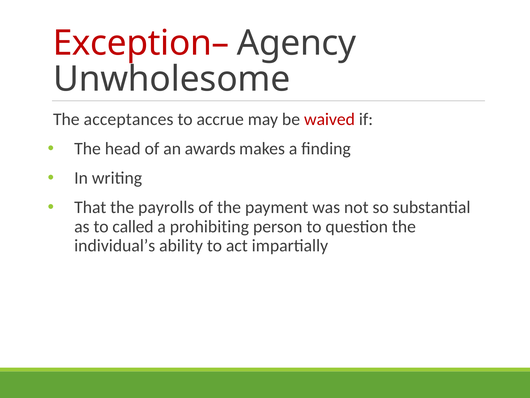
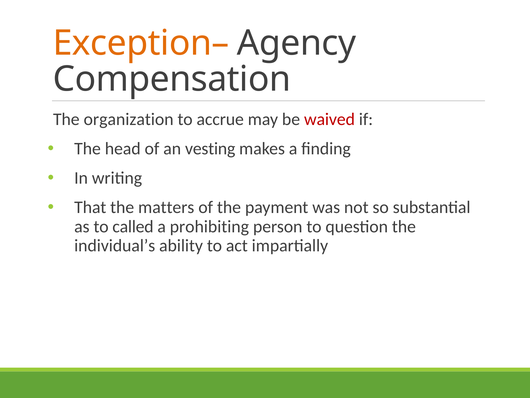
Exception– colour: red -> orange (141, 43)
Unwholesome: Unwholesome -> Compensation (172, 79)
acceptances: acceptances -> organization (129, 119)
awards: awards -> vesting (210, 148)
payrolls: payrolls -> matters (166, 207)
